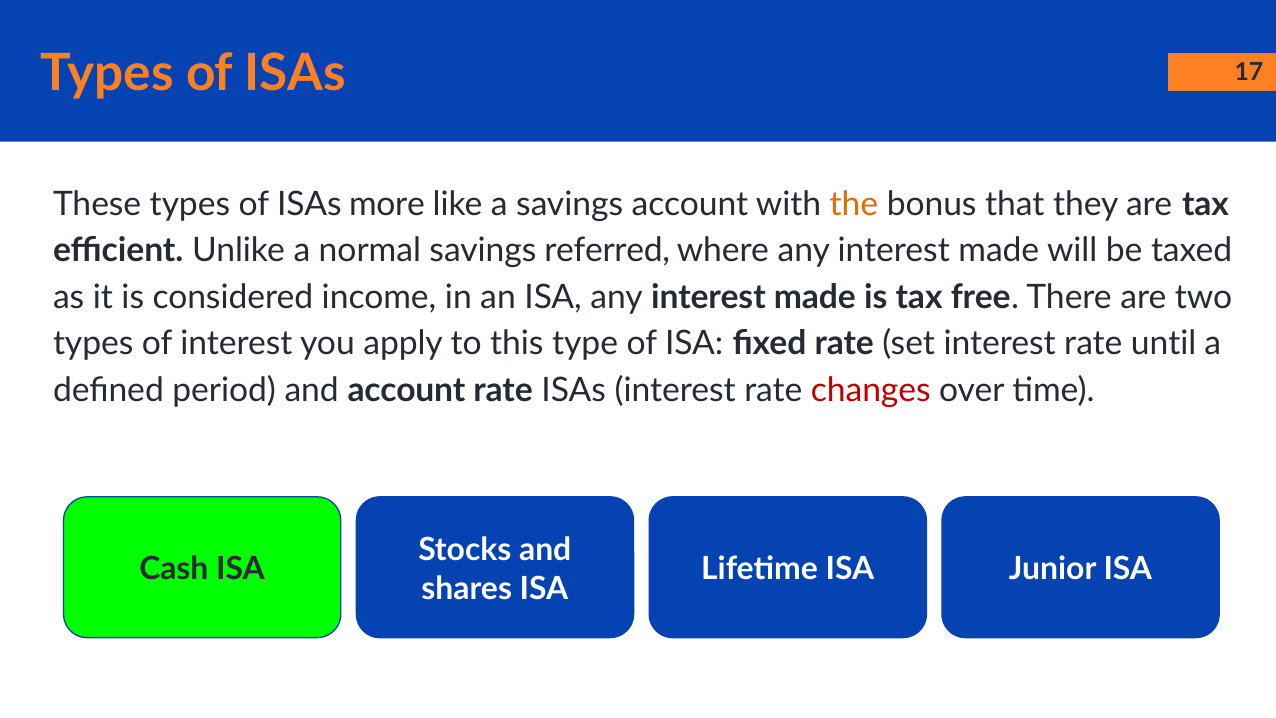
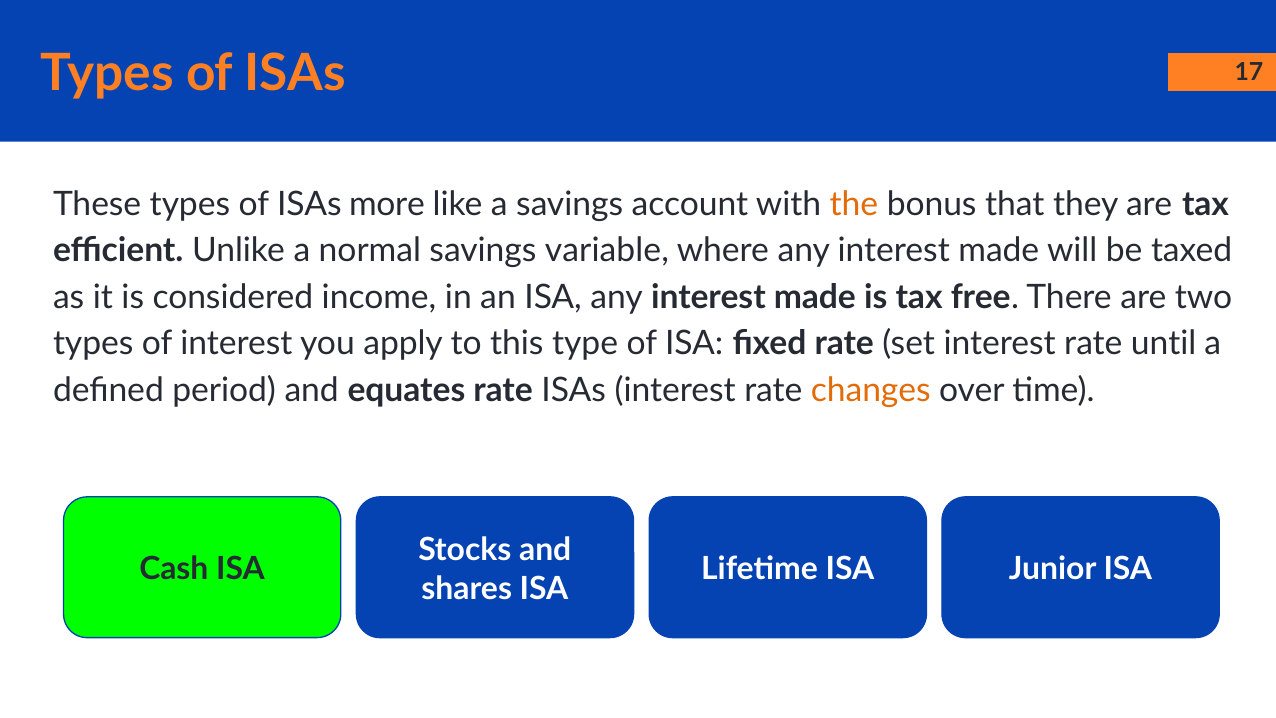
referred: referred -> variable (607, 251)
and account: account -> equates (406, 390)
changes colour: red -> orange (871, 390)
